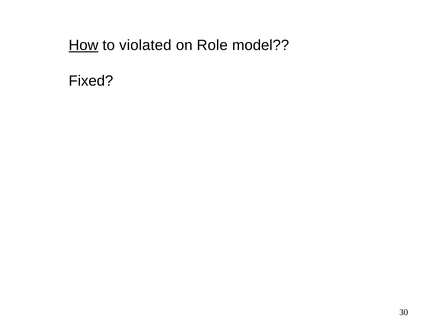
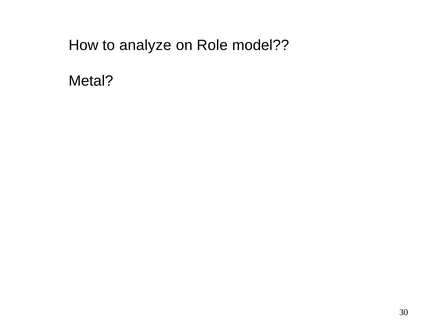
How underline: present -> none (83, 45)
violated: violated -> analyze (145, 45)
Fixed: Fixed -> Metal (91, 81)
